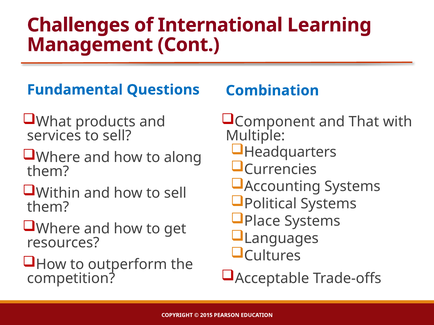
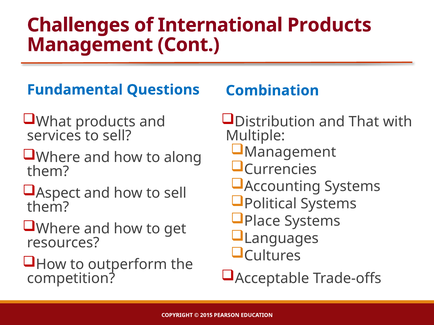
International Learning: Learning -> Products (329, 25)
Component: Component -> Distribution (275, 122)
Headquarters: Headquarters -> Management (290, 152)
Within: Within -> Aspect (58, 193)
